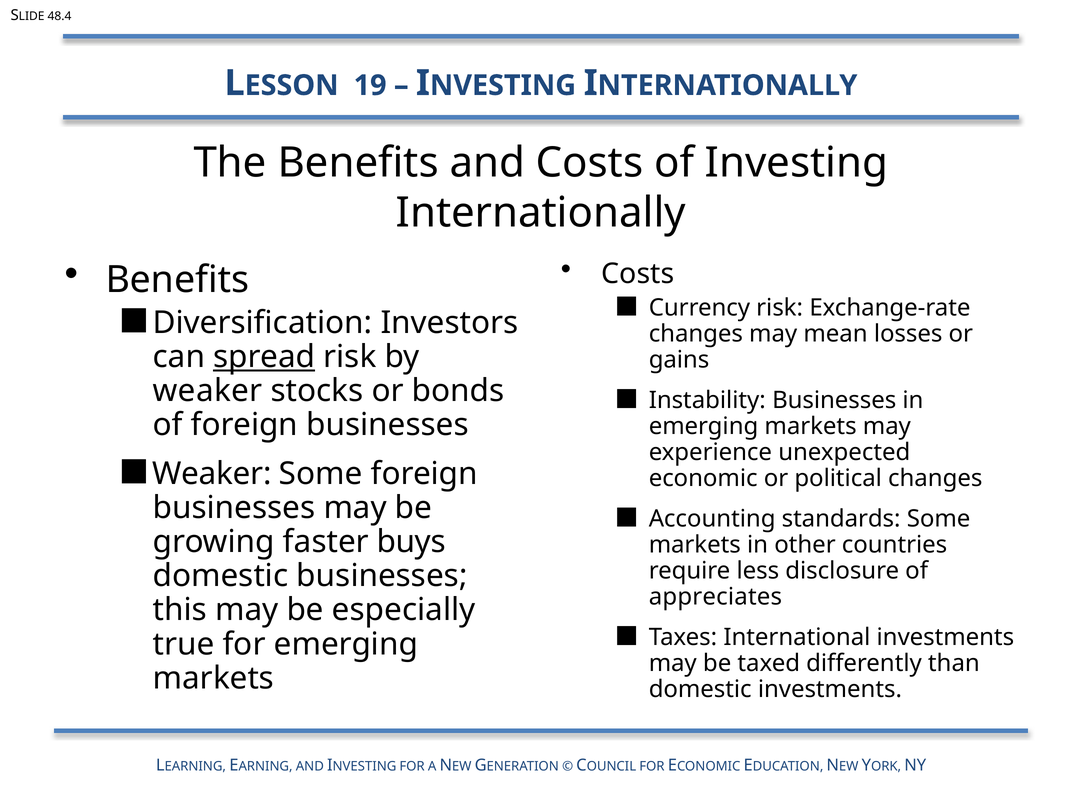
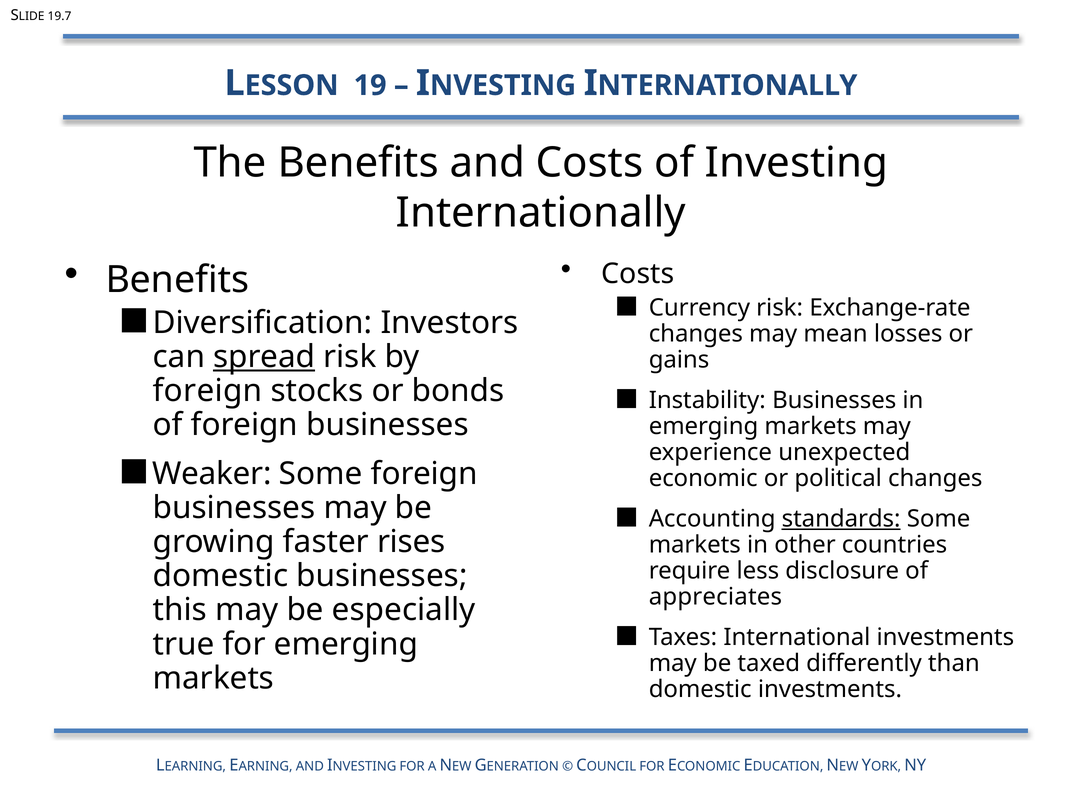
48.4: 48.4 -> 19.7 (59, 16)
weaker: weaker -> foreign (208, 391)
standards underline: none -> present (841, 518)
buys: buys -> rises (411, 542)
